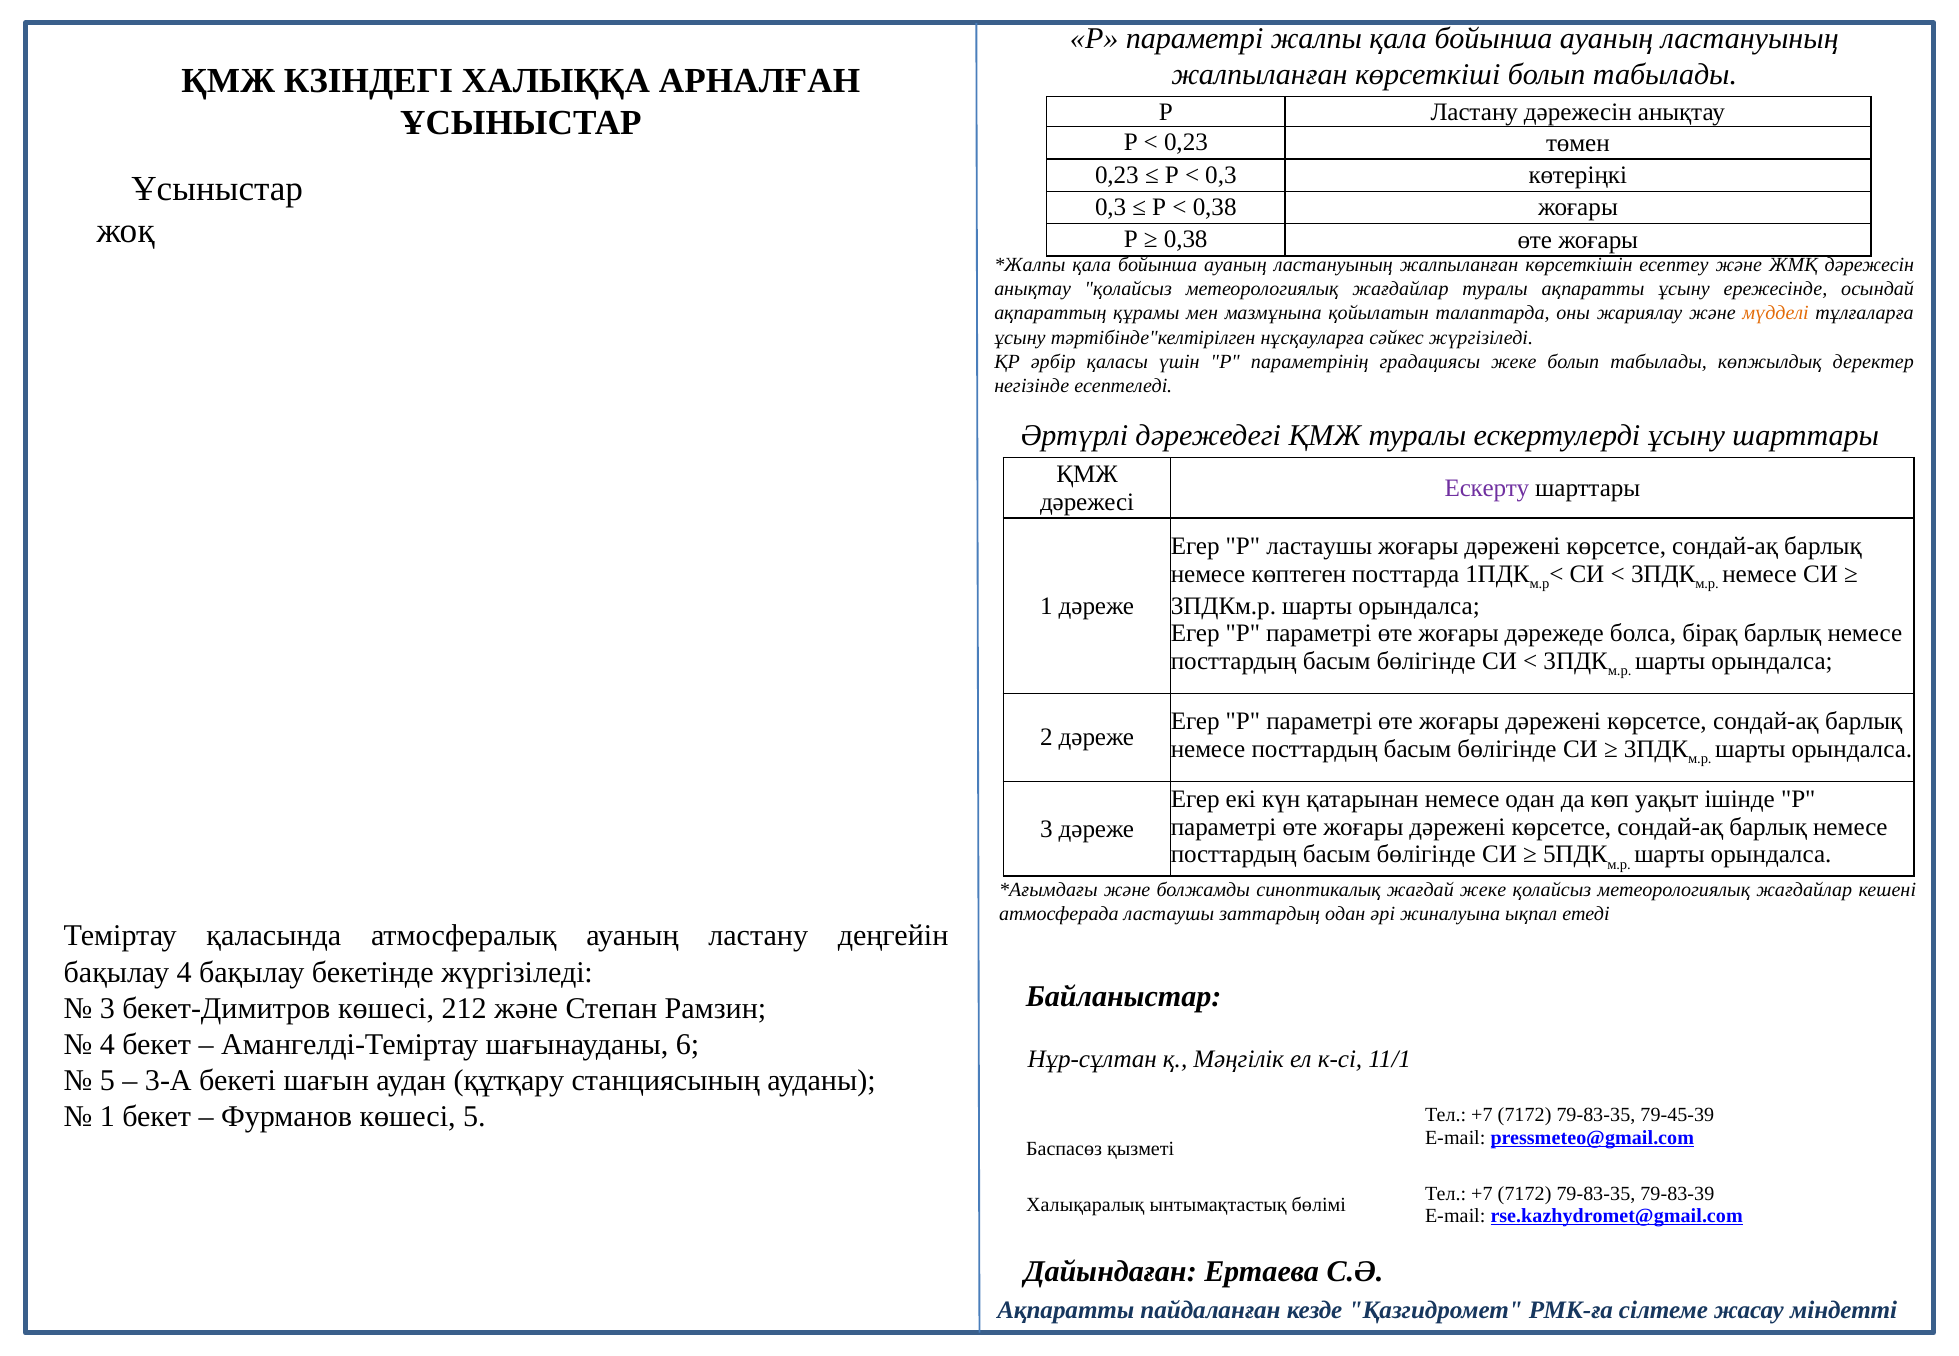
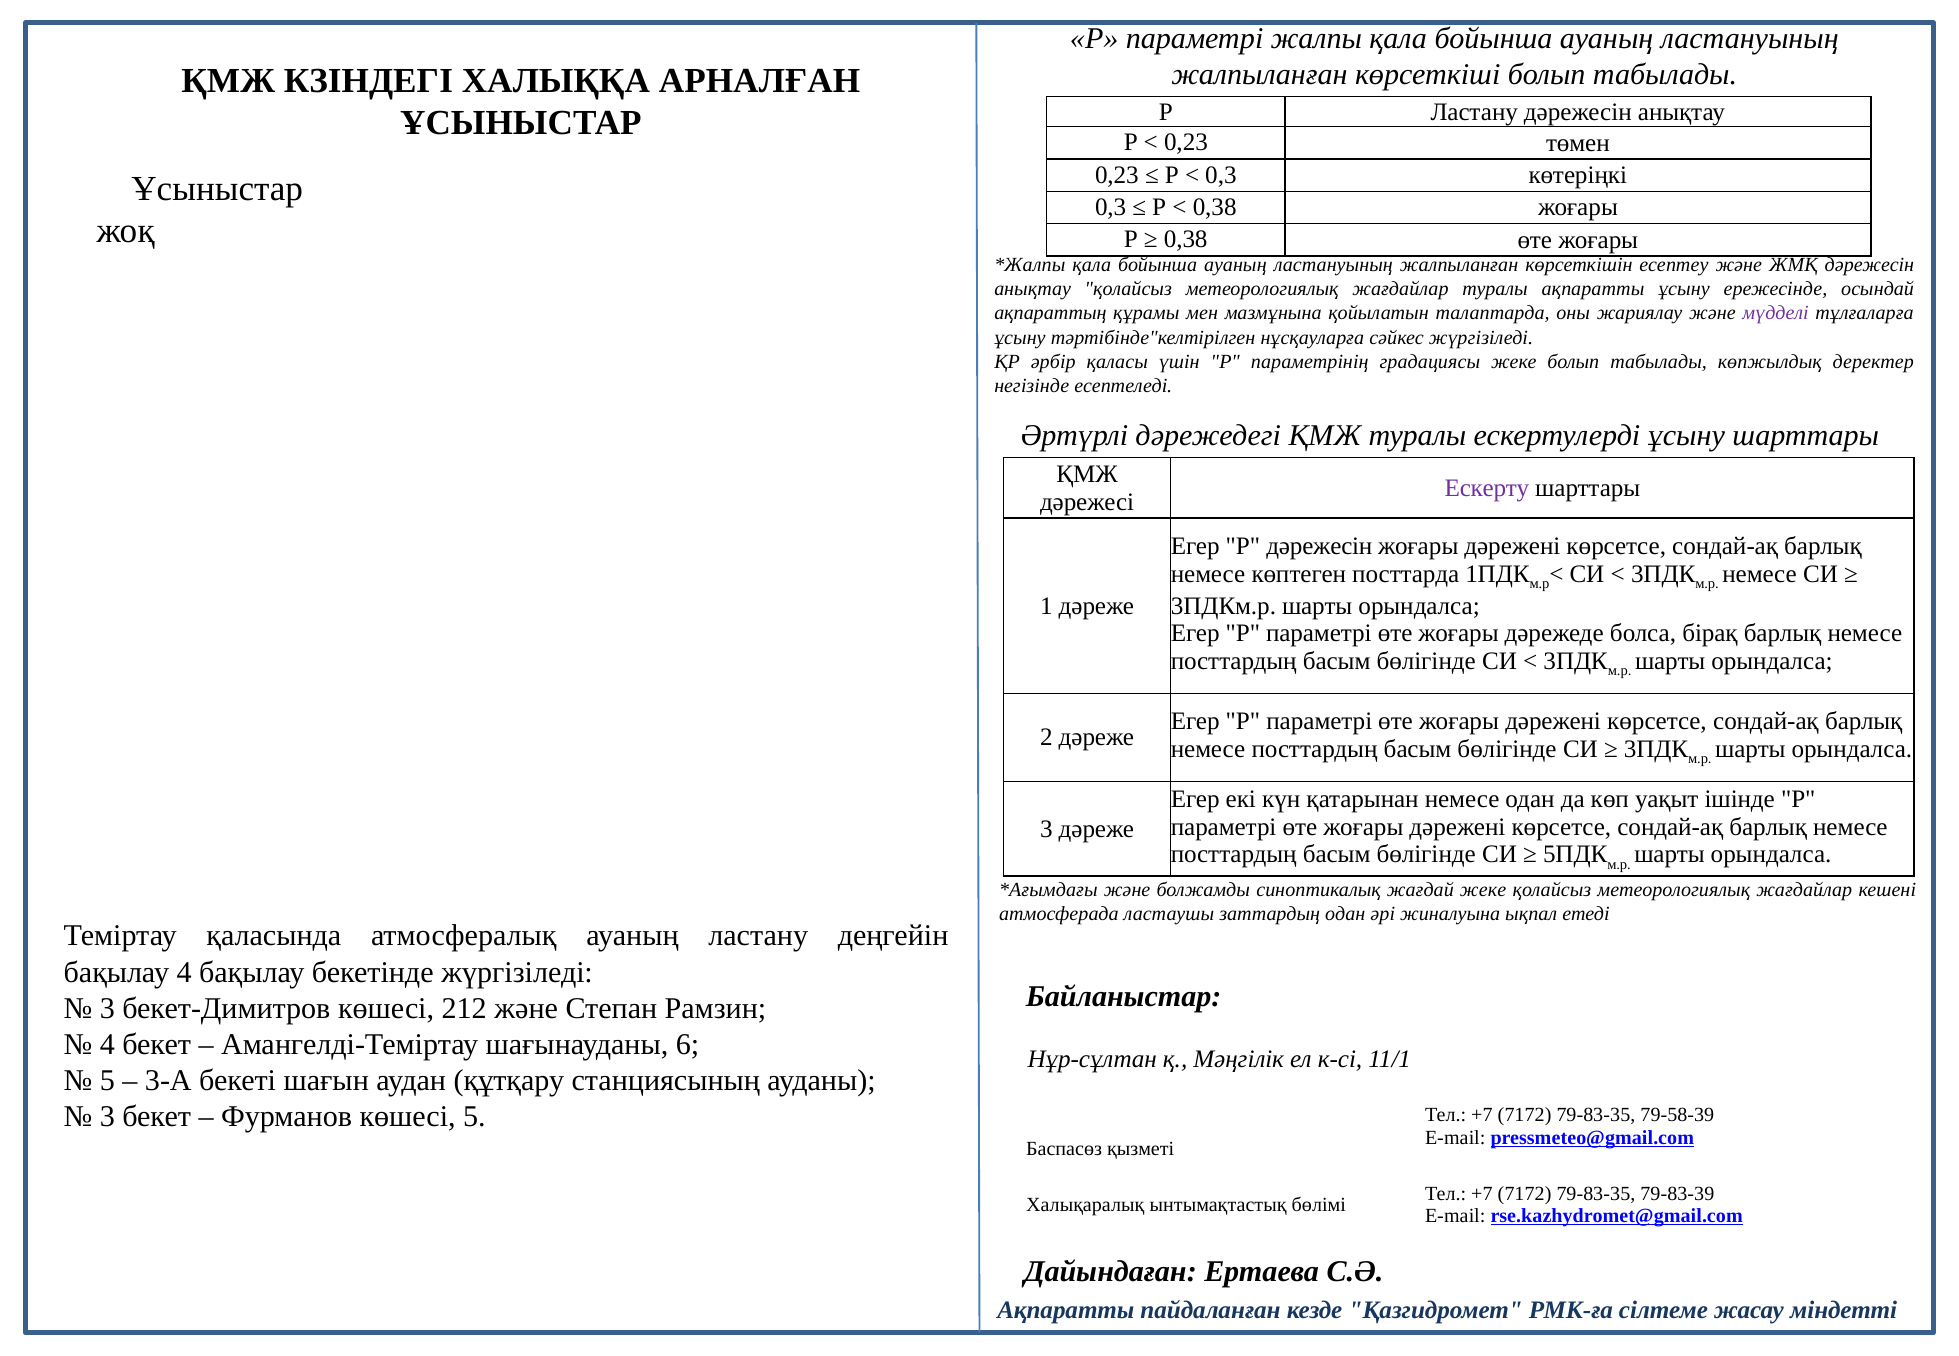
мүдделі colour: orange -> purple (1776, 313)
Р ластаушы: ластаушы -> дәрежесін (1319, 547)
1: 1 -> 3 (107, 1117)
79-45-39: 79-45-39 -> 79-58-39 (1677, 1116)
